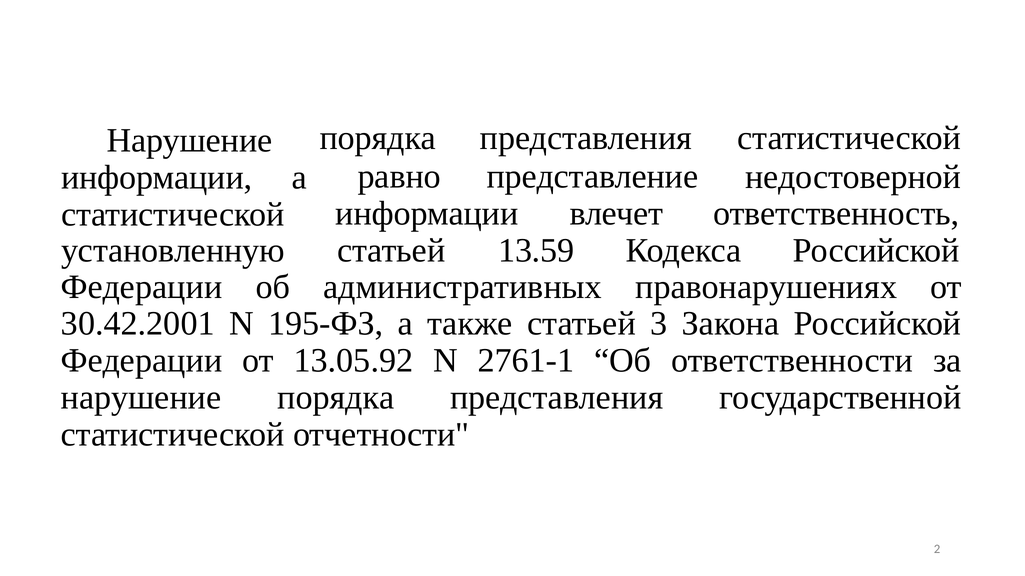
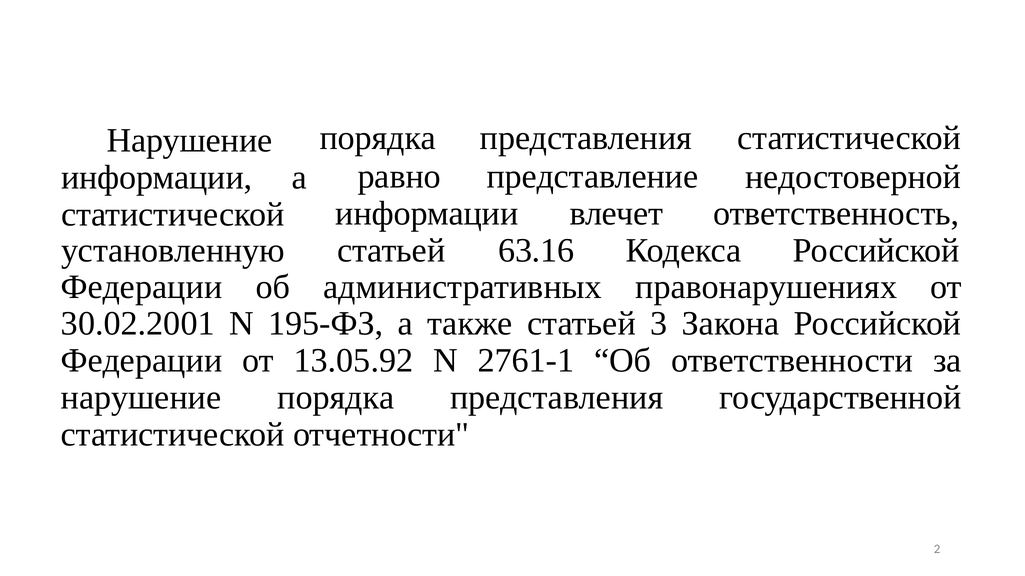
13.59: 13.59 -> 63.16 (536, 251)
30.42.2001: 30.42.2001 -> 30.02.2001 (138, 324)
